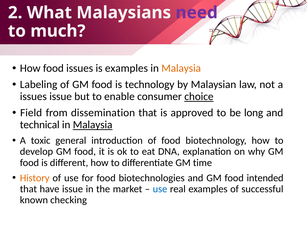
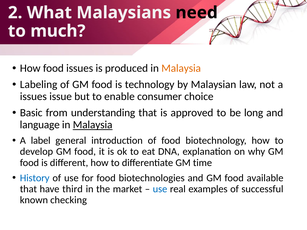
need colour: purple -> black (197, 13)
is examples: examples -> produced (126, 68)
choice underline: present -> none (199, 97)
Field: Field -> Basic (31, 113)
dissemination: dissemination -> understanding (103, 113)
technical: technical -> language (40, 125)
toxic: toxic -> label (41, 141)
History colour: orange -> blue (35, 178)
intended: intended -> available (265, 178)
have issue: issue -> third (72, 189)
